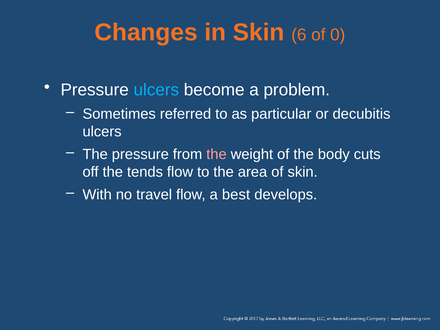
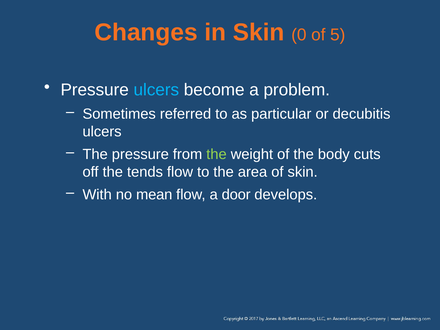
6: 6 -> 0 (299, 35)
0: 0 -> 5 (338, 35)
the colour: pink -> light green (216, 154)
travel: travel -> mean (154, 195)
best: best -> door (236, 195)
